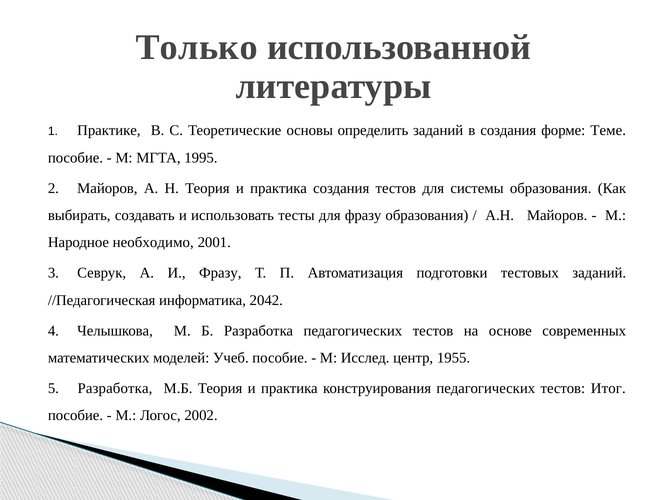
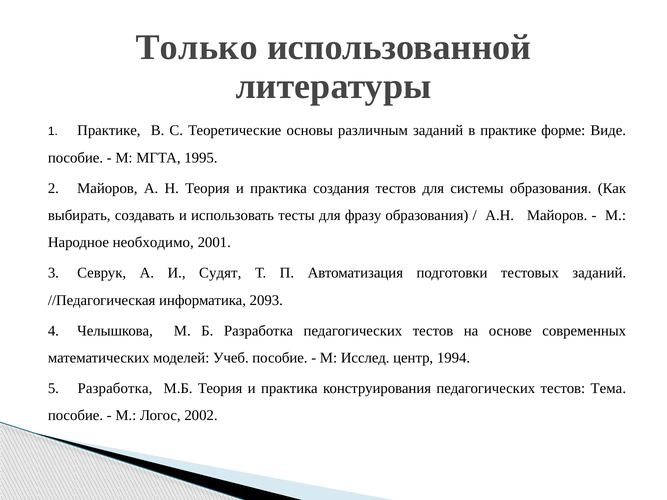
определить: определить -> различным (373, 131)
в создания: создания -> практике (508, 131)
Теме: Теме -> Виде (608, 131)
И Фразу: Фразу -> Судят (220, 273)
2042: 2042 -> 2093 (266, 300)
1955: 1955 -> 1994 (454, 358)
Итог: Итог -> Тема (608, 389)
